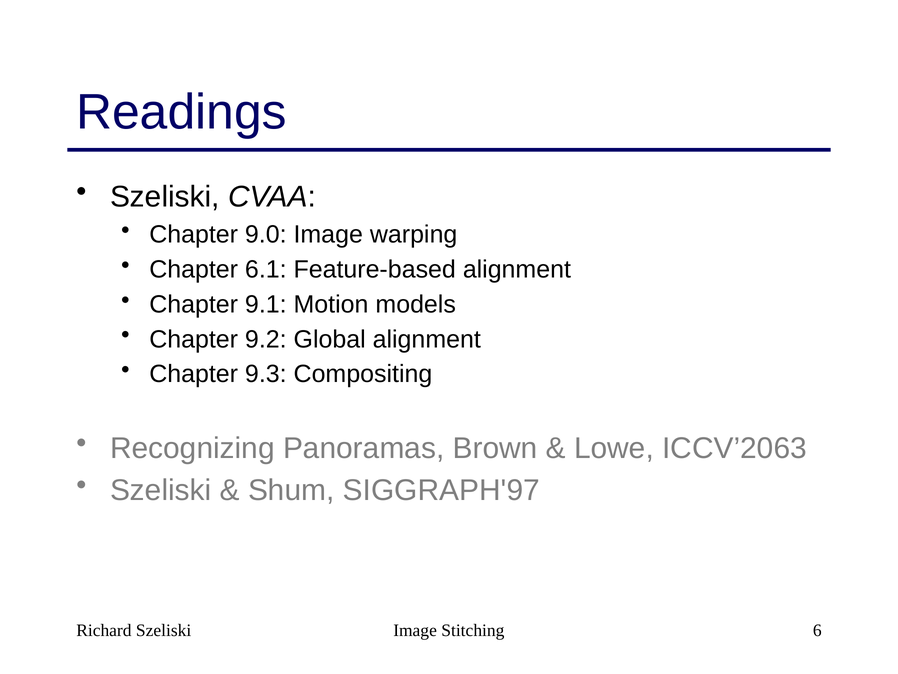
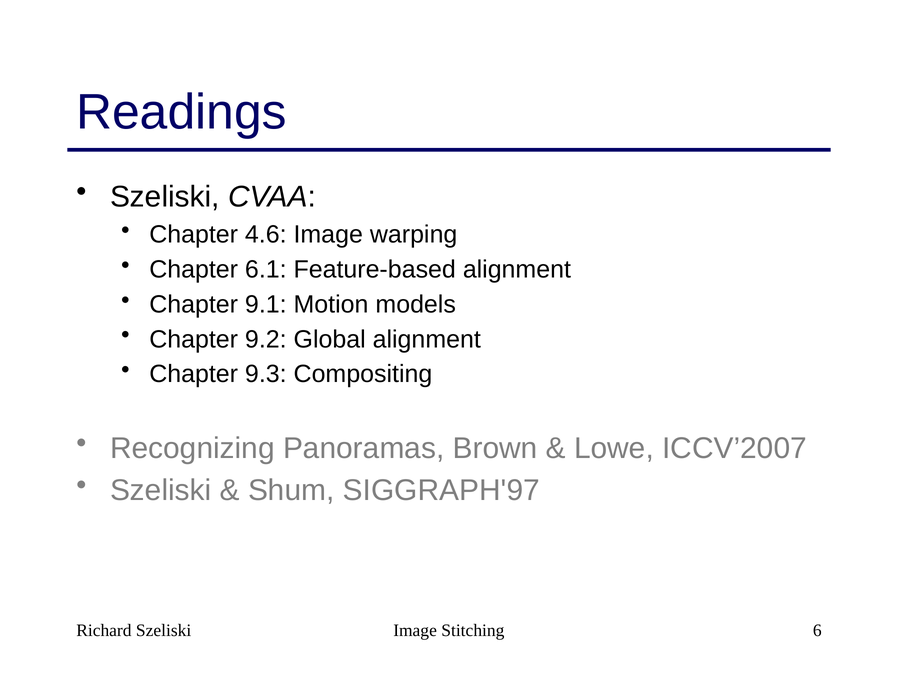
9.0: 9.0 -> 4.6 (266, 234)
ICCV’2063: ICCV’2063 -> ICCV’2007 (734, 448)
